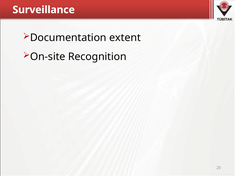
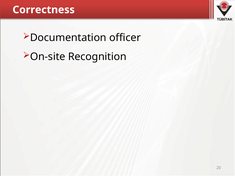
Surveillance: Surveillance -> Correctness (44, 10)
extent: extent -> officer (125, 38)
